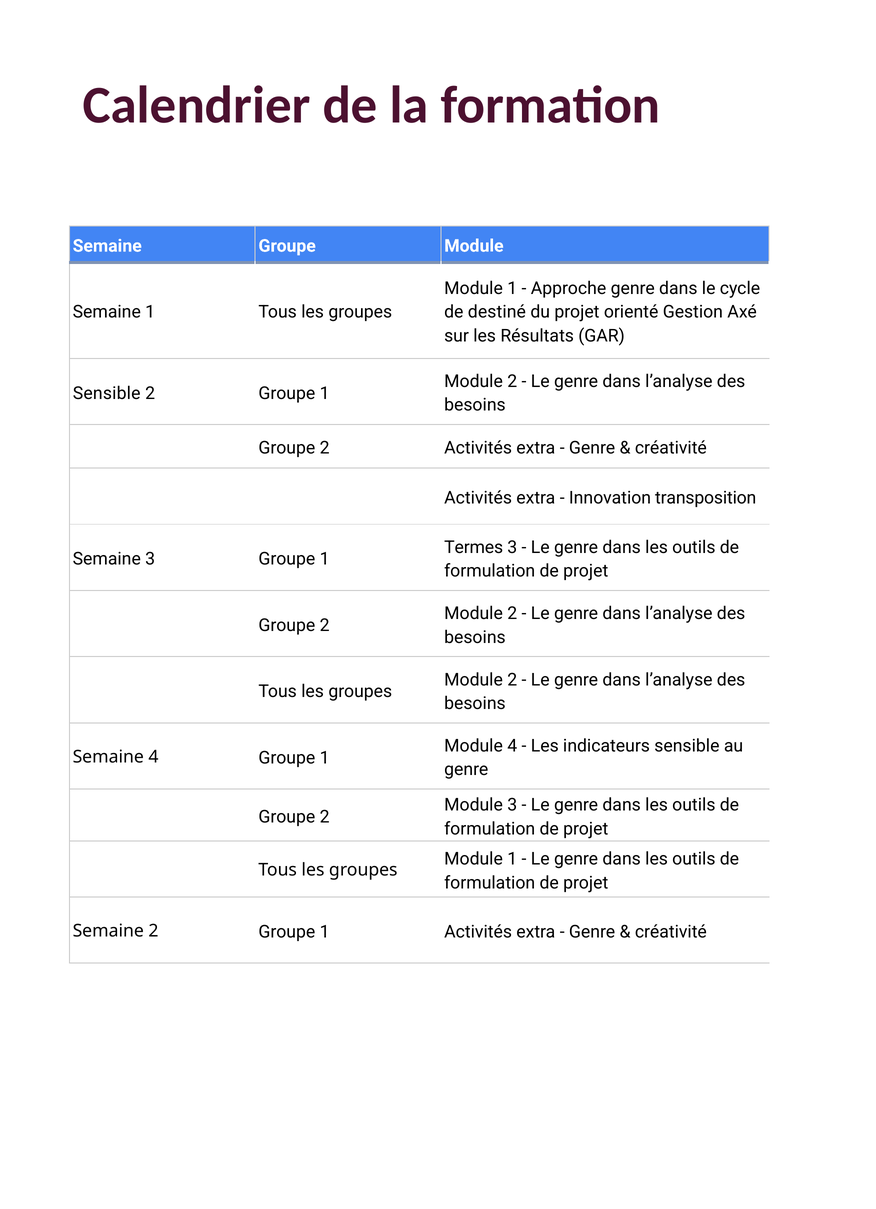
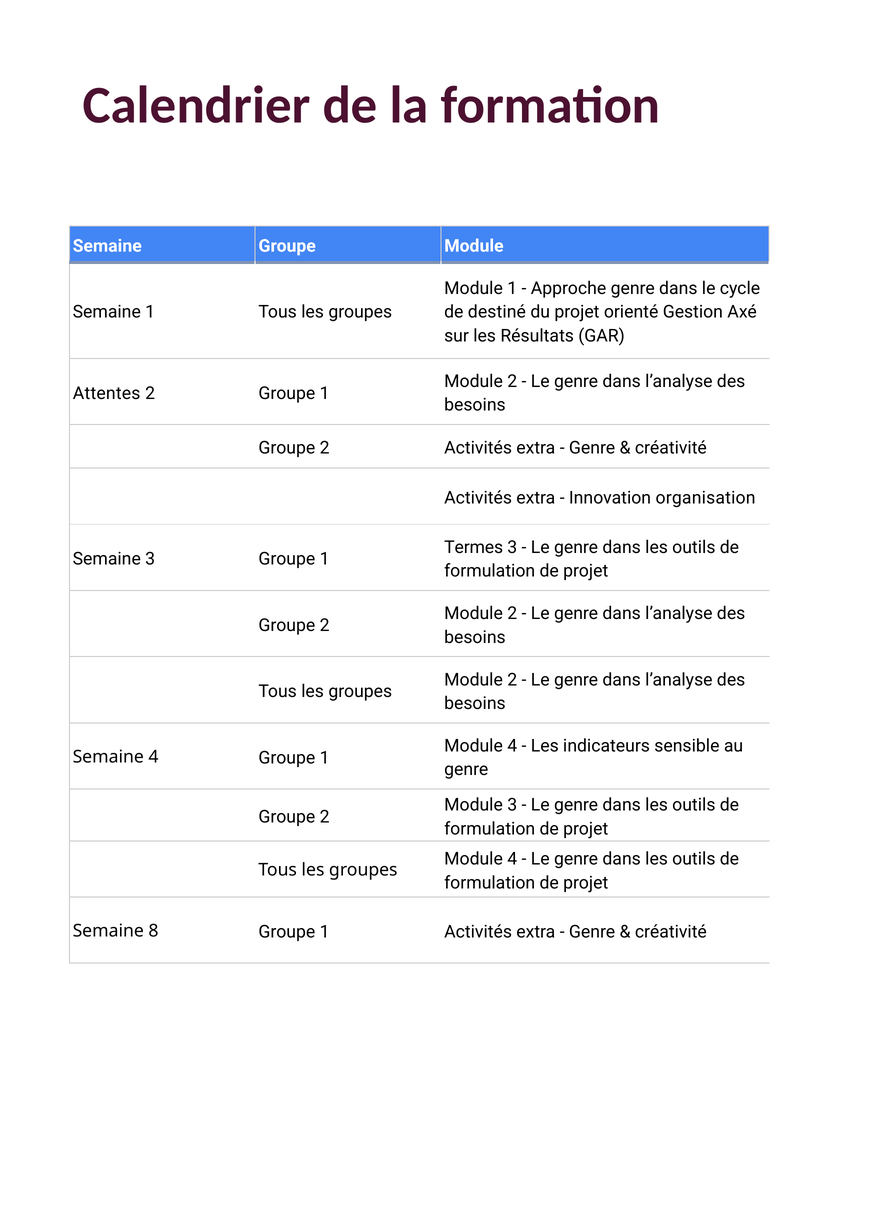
Sensible: Sensible -> Attentes (107, 393)
transposition: transposition -> organisation (706, 498)
1: 1 -> 4 (512, 859)
Semaine 2: 2 -> 8 (154, 932)
